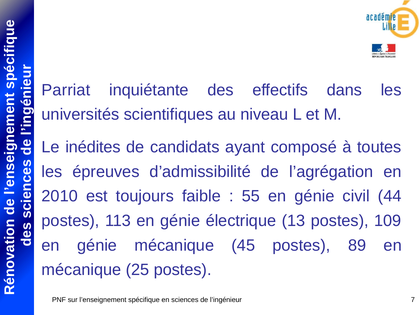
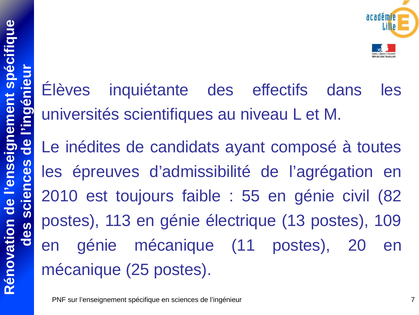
Parriat: Parriat -> Élèves (66, 90)
44: 44 -> 82 (390, 196)
45: 45 -> 11 (243, 245)
89: 89 -> 20 (357, 245)
